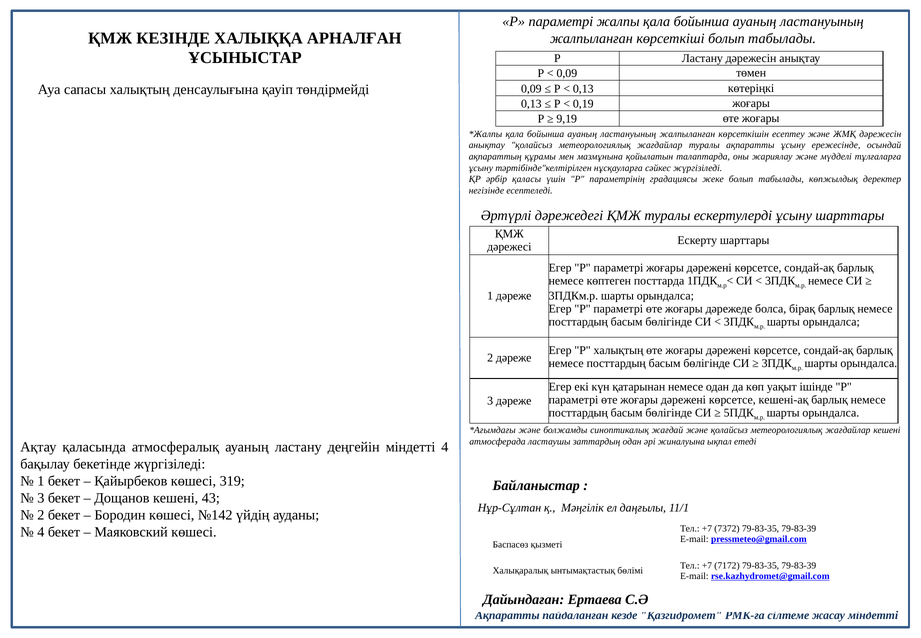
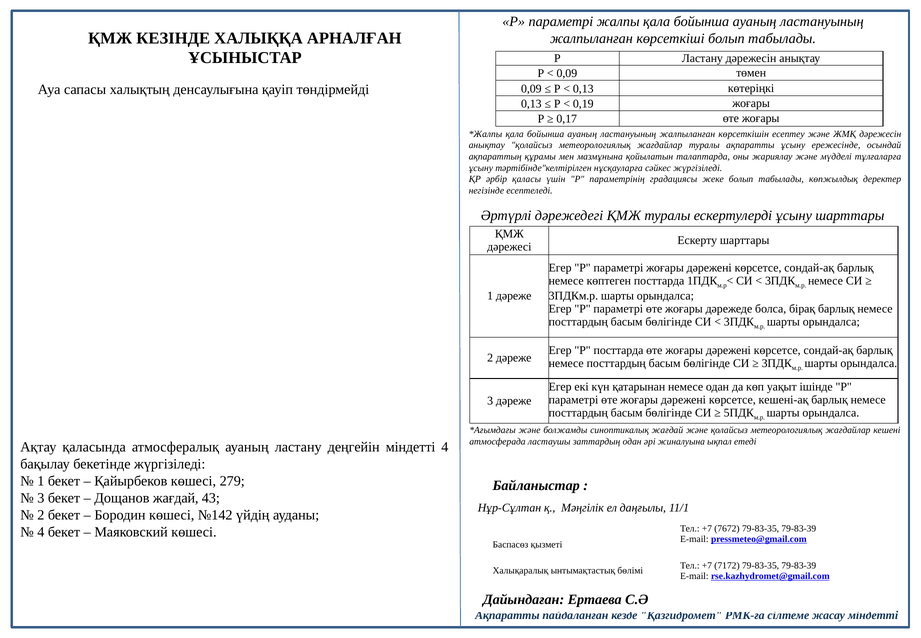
9,19: 9,19 -> 0,17 (567, 119)
Р халықтың: халықтың -> посттарда (619, 350)
319: 319 -> 279 (232, 481)
Дощанов кешені: кешені -> жағдай (176, 498)
7372: 7372 -> 7672 (727, 528)
